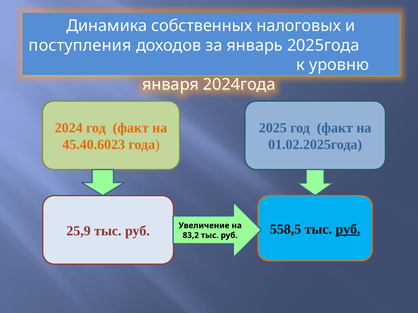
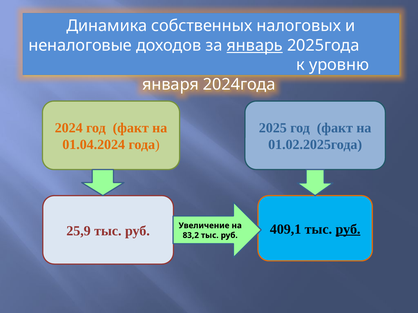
поступления: поступления -> неналоговые (80, 46)
январь underline: none -> present (255, 46)
45.40.6023: 45.40.6023 -> 01.04.2024 (94, 145)
558,5: 558,5 -> 409,1 (286, 230)
